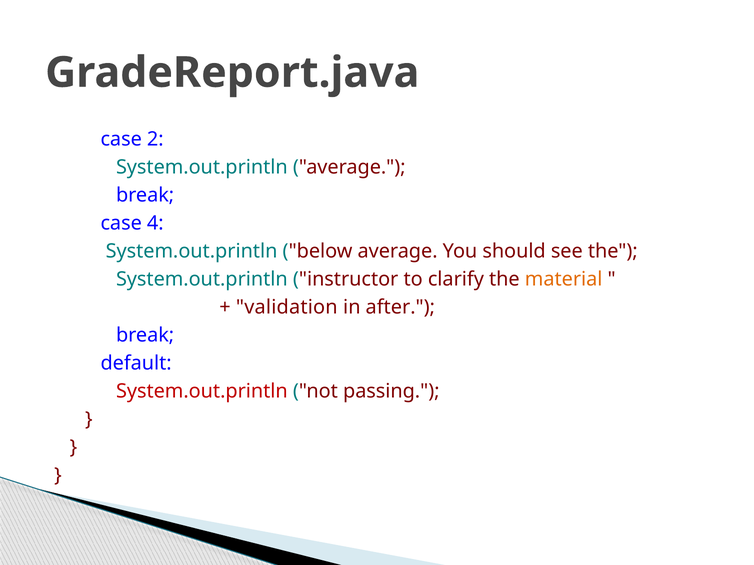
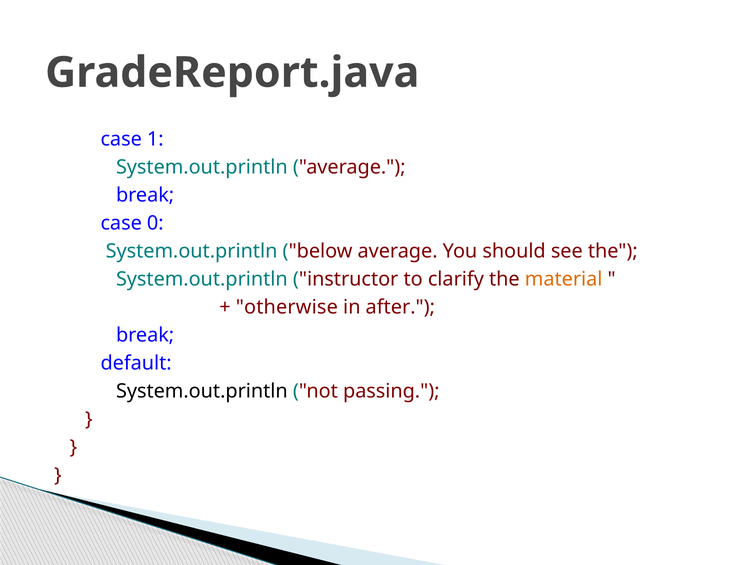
2: 2 -> 1 (155, 139)
4: 4 -> 0 (155, 223)
validation: validation -> otherwise (287, 308)
System.out.println colour: red -> black (202, 392)
